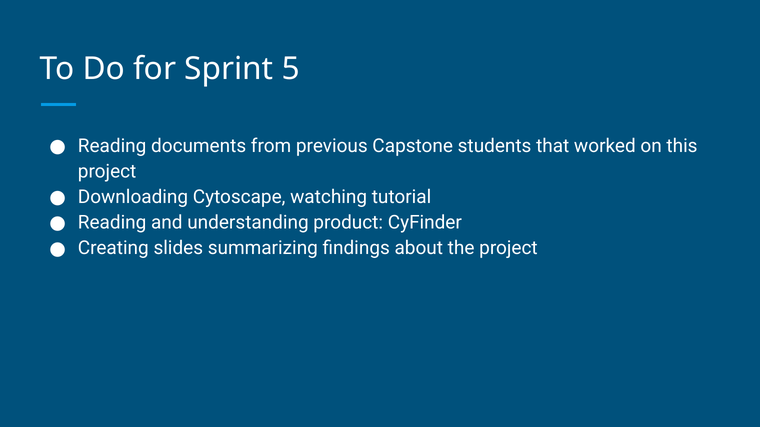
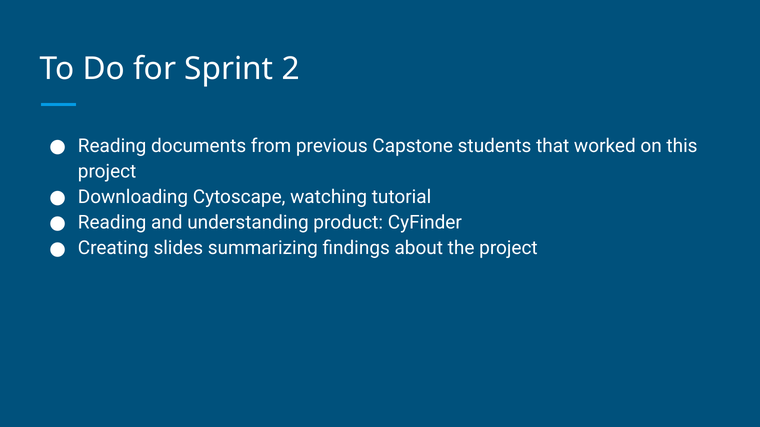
5: 5 -> 2 (291, 69)
